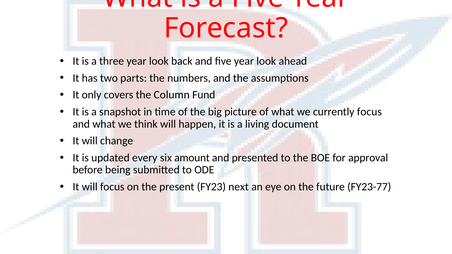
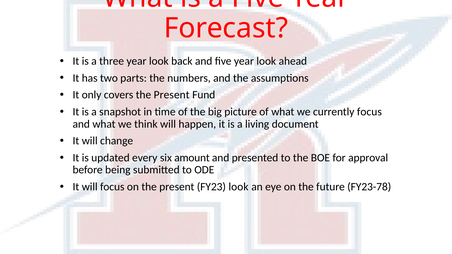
covers the Column: Column -> Present (172, 95)
FY23 next: next -> look (239, 187)
FY23-77: FY23-77 -> FY23-78 (369, 187)
